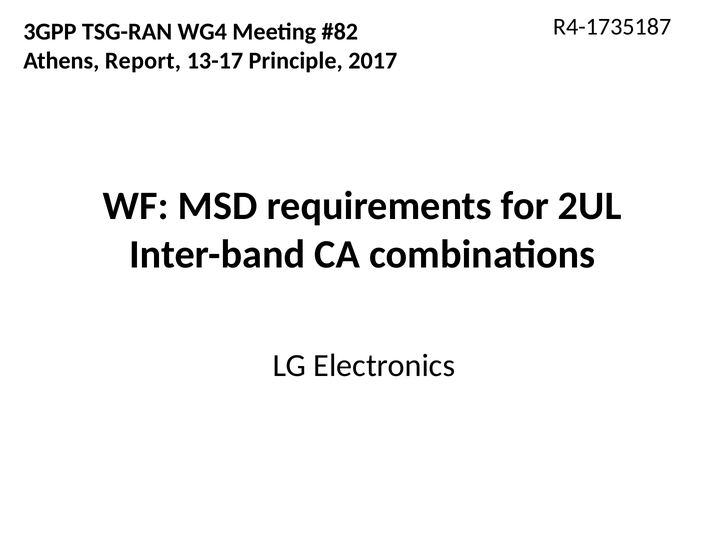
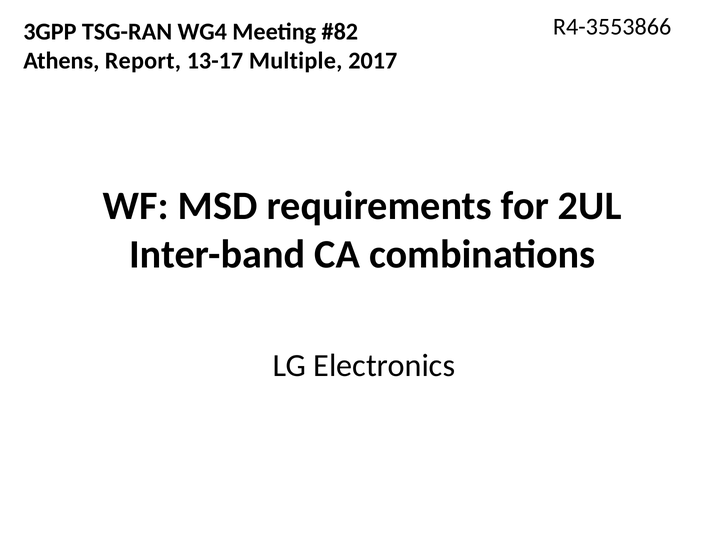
R4-1735187: R4-1735187 -> R4-3553866 (612, 27)
Principle: Principle -> Multiple (296, 61)
